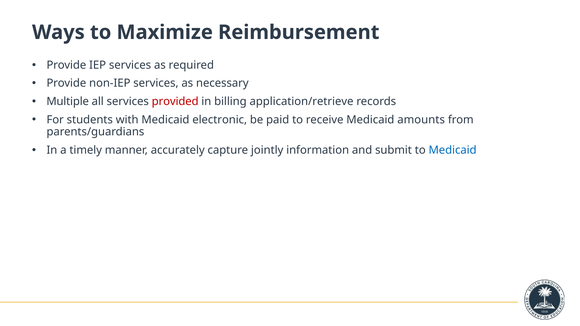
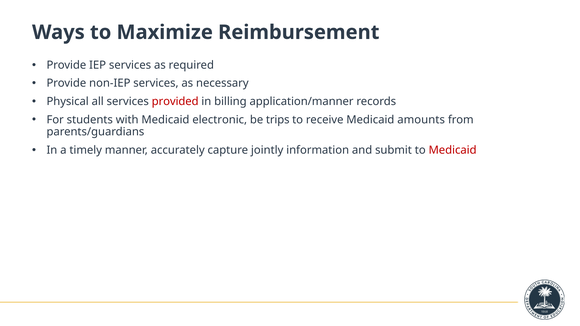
Multiple: Multiple -> Physical (68, 102)
application/retrieve: application/retrieve -> application/manner (302, 102)
paid: paid -> trips (278, 120)
Medicaid colour: blue -> red (453, 150)
